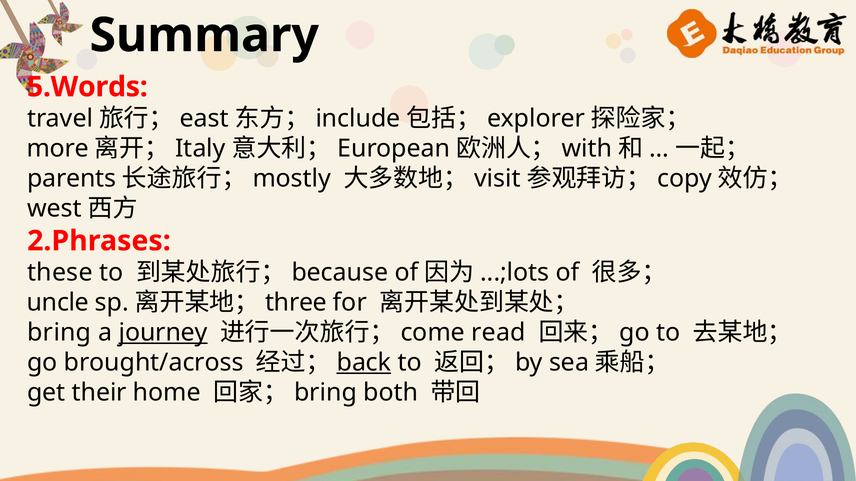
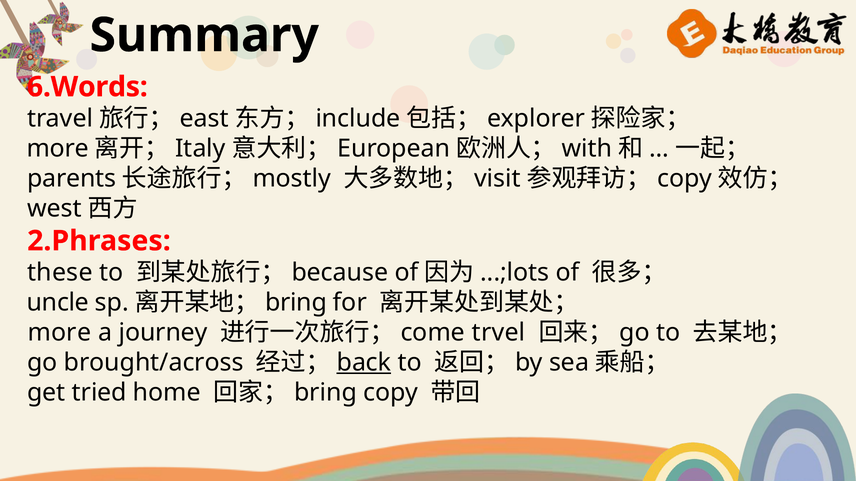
5.Words: 5.Words -> 6.Words (87, 87)
three: three -> bring (296, 303)
bring: bring -> more (59, 333)
journey underline: present -> none (163, 333)
read: read -> trvel (499, 333)
their: their -> tried (99, 393)
both: both -> copy (391, 393)
